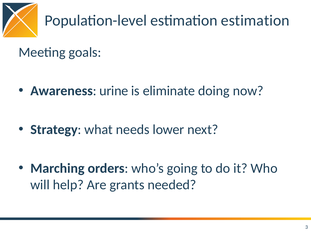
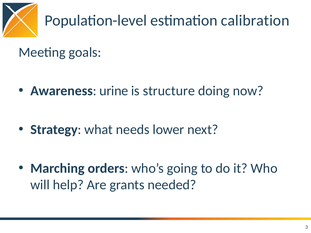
estimation estimation: estimation -> calibration (255, 21)
eliminate: eliminate -> structure (169, 91)
